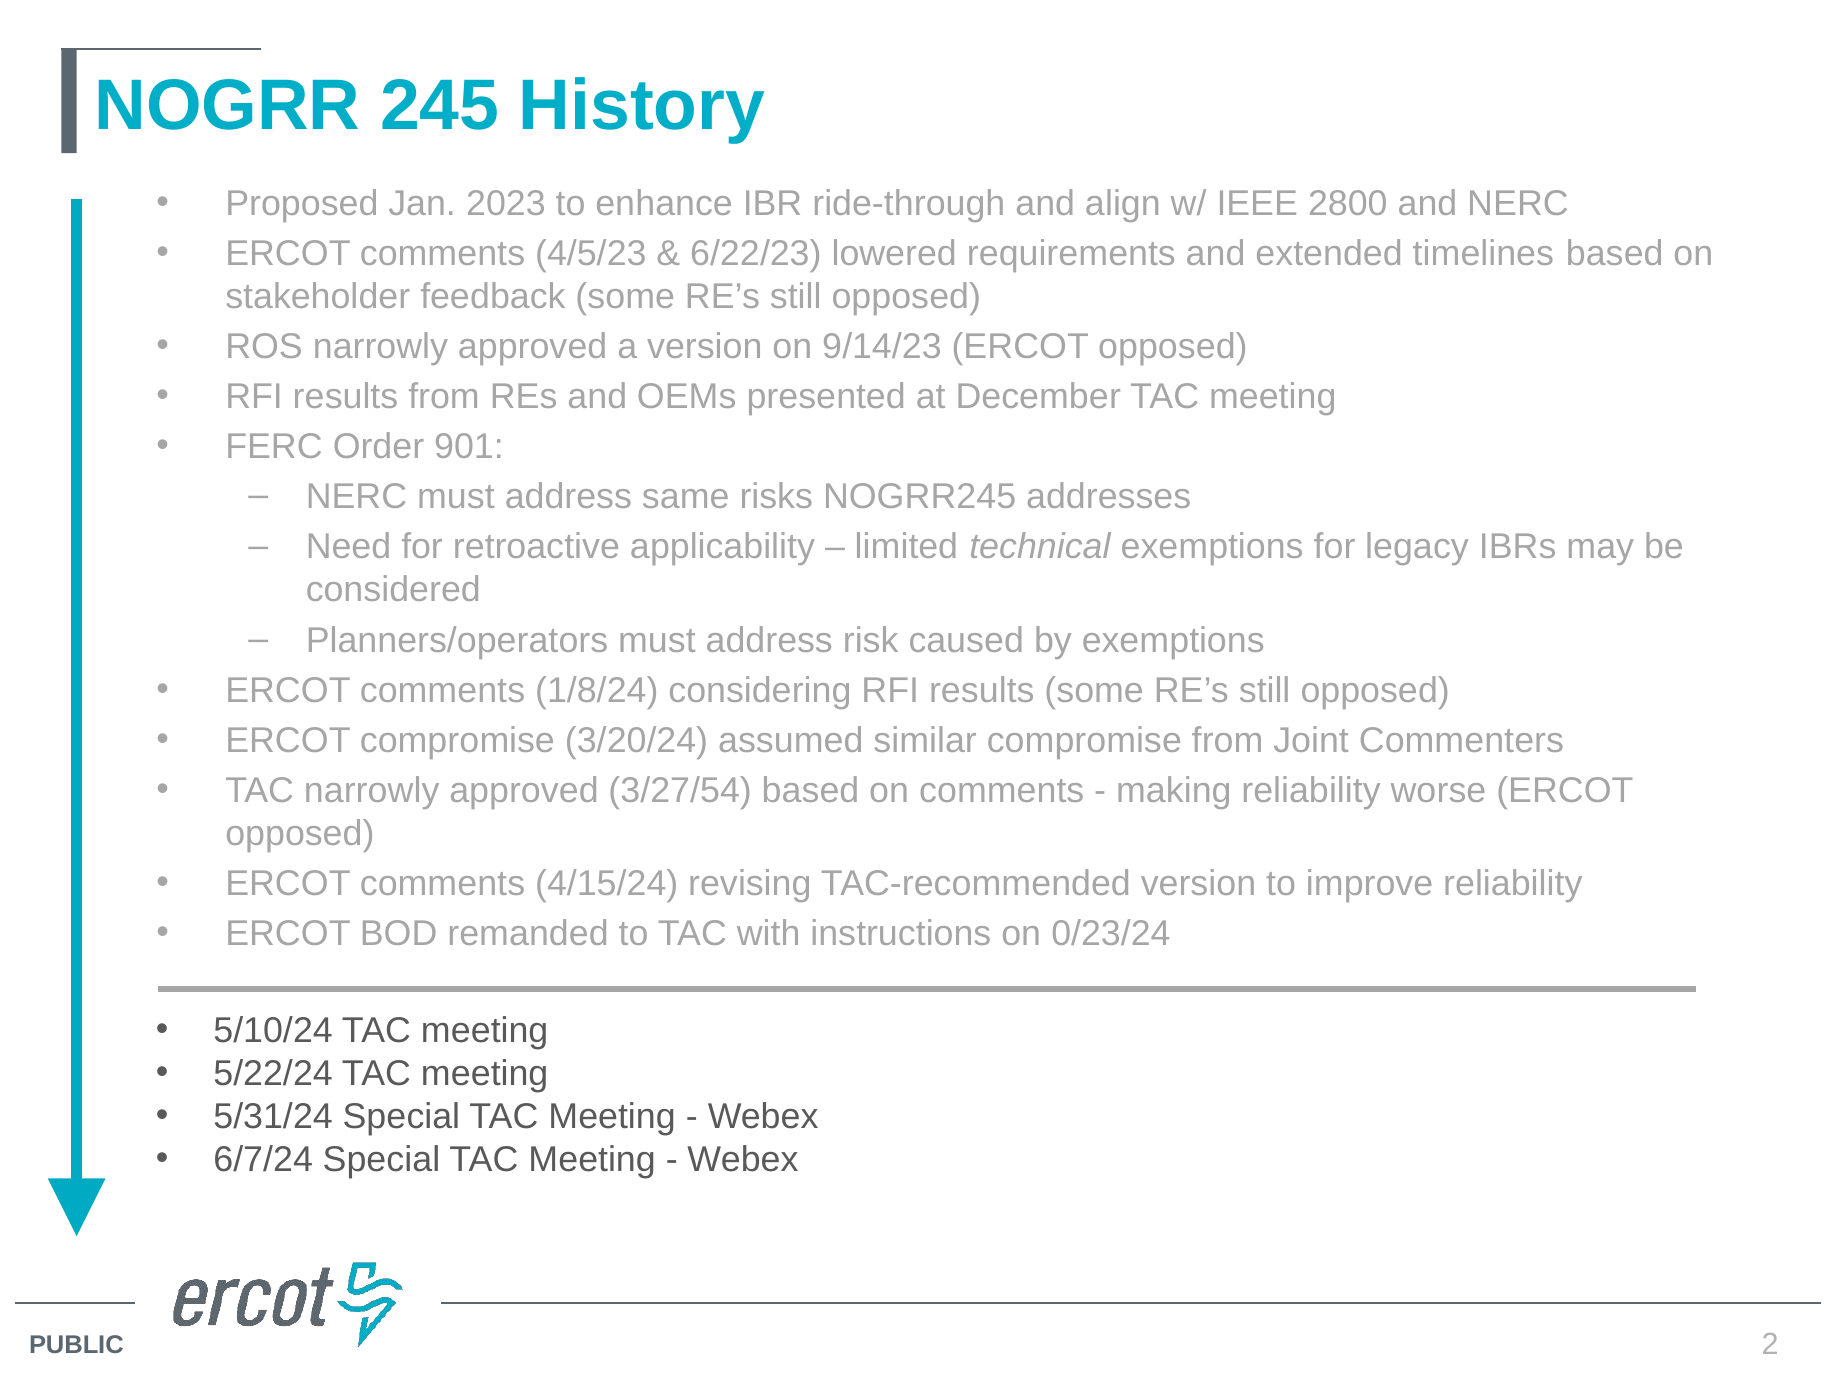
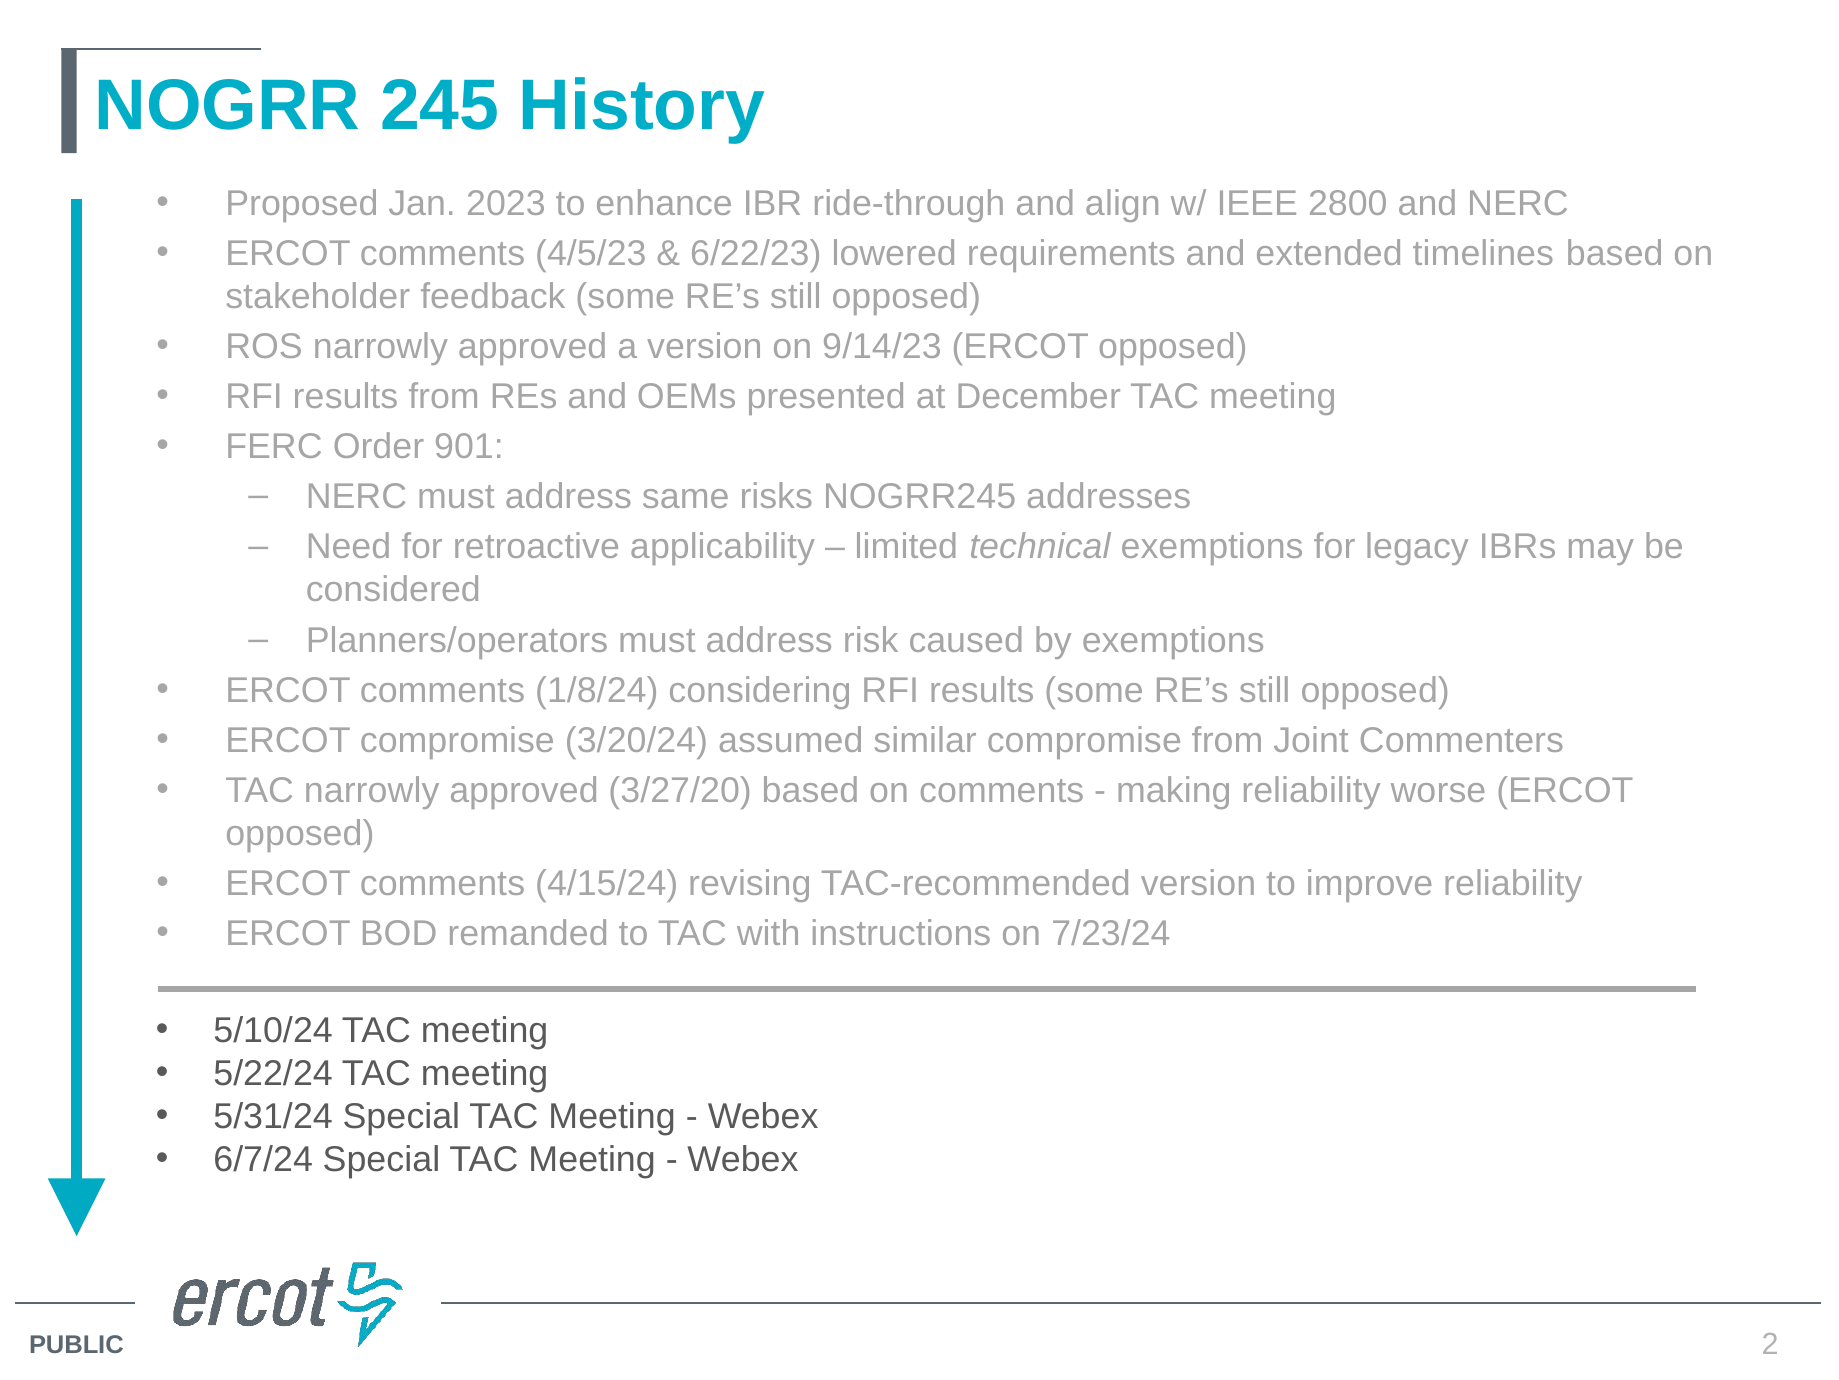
3/27/54: 3/27/54 -> 3/27/20 (680, 790)
0/23/24: 0/23/24 -> 7/23/24 (1111, 933)
